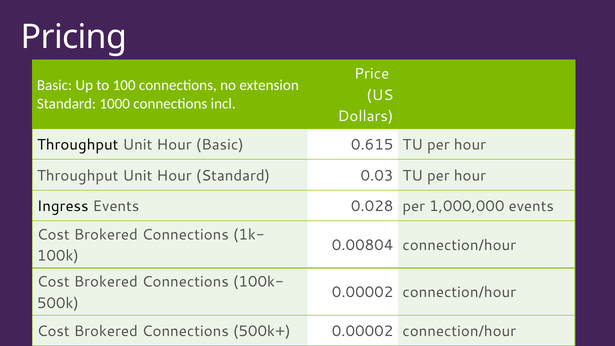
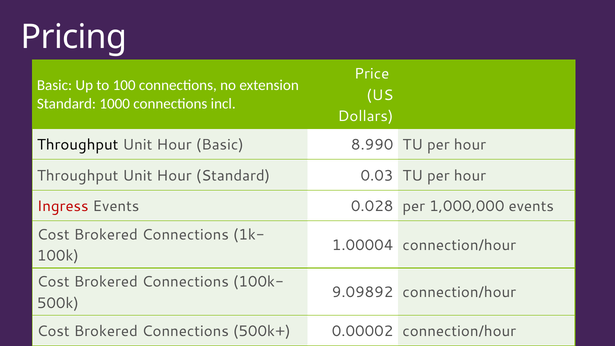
0.615: 0.615 -> 8.990 (372, 145)
Ingress colour: black -> red (63, 206)
0.00804: 0.00804 -> 1.00004 (363, 245)
0.00002: 0.00002 -> 9.09892 (363, 292)
